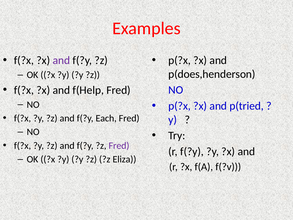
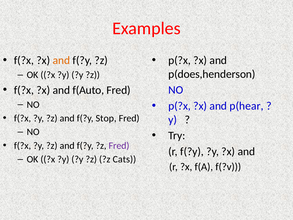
and colour: purple -> orange (61, 60)
f(Help: f(Help -> f(Auto (88, 90)
p(tried: p(tried -> p(hear (247, 106)
Each: Each -> Stop (106, 118)
Eliza: Eliza -> Cats (124, 159)
